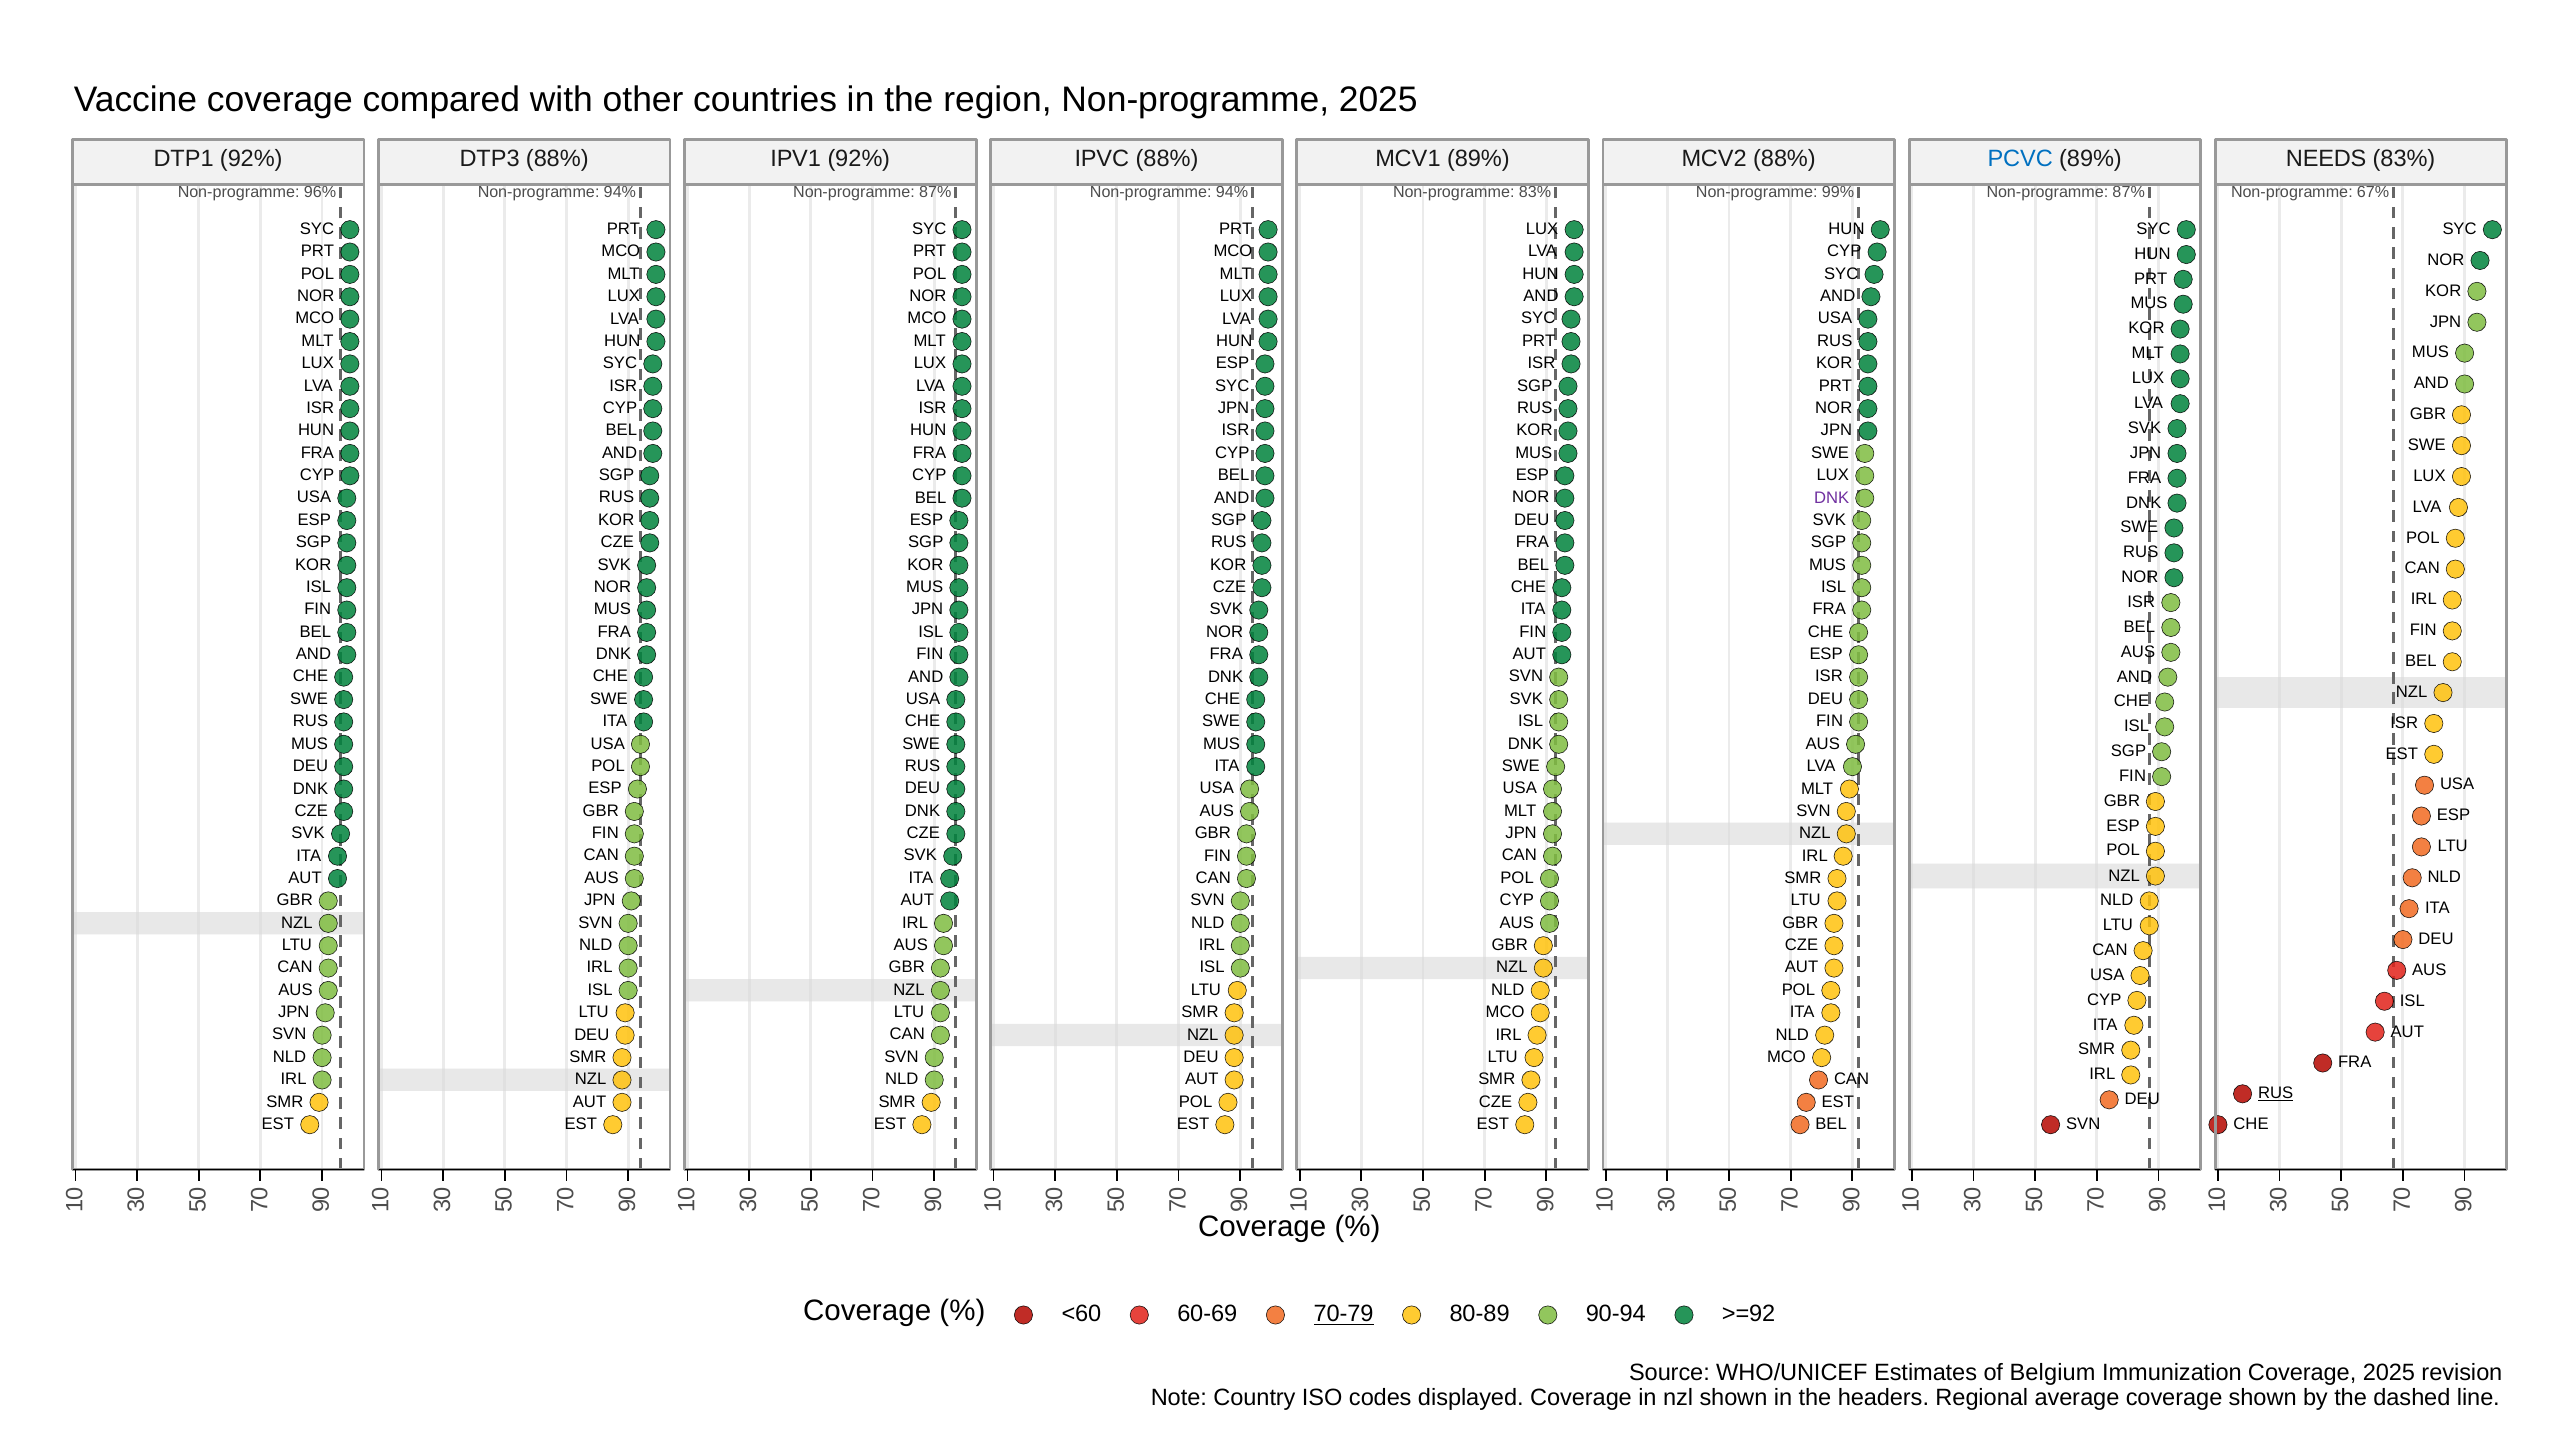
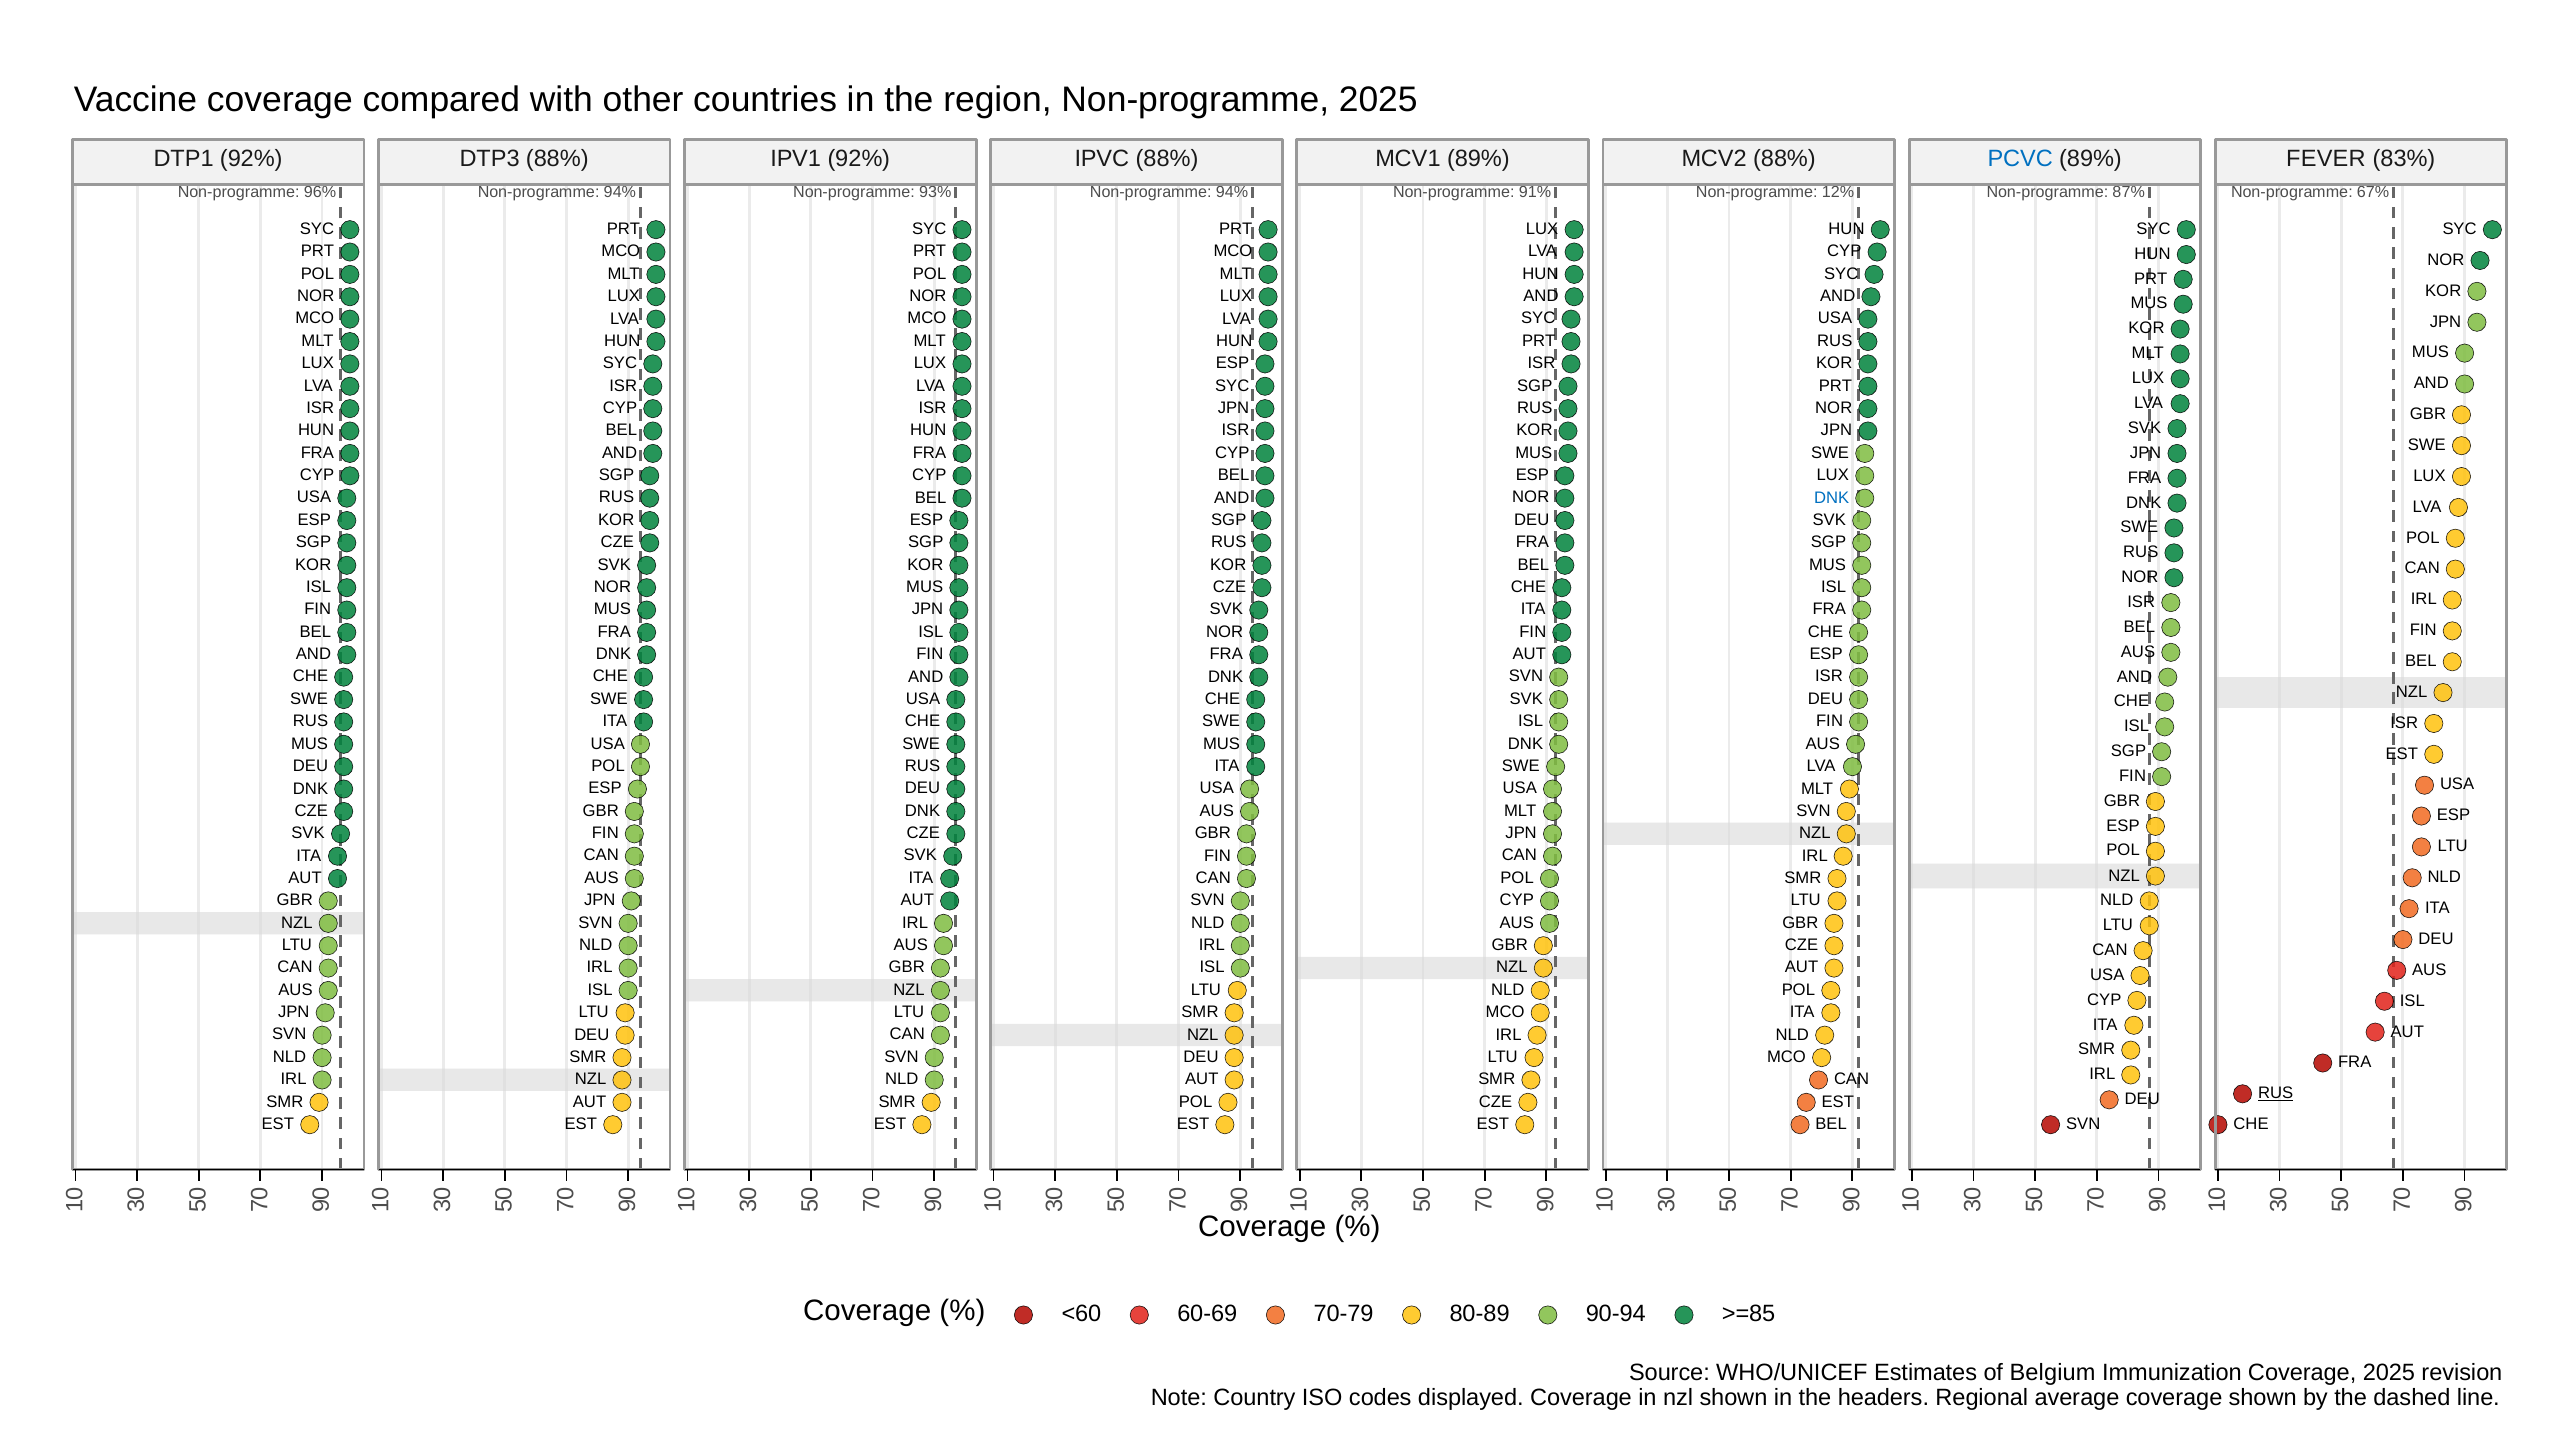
NEEDS: NEEDS -> FEVER (2326, 159)
87%: 87% -> 93% (935, 192)
Non-programme 83%: 83% -> 91% (1535, 192)
99%: 99% -> 12% (1838, 192)
DNK colour: purple -> blue (1832, 498)
70-79 underline: present -> none (1344, 1314)
>=92: >=92 -> >=85 (1749, 1314)
